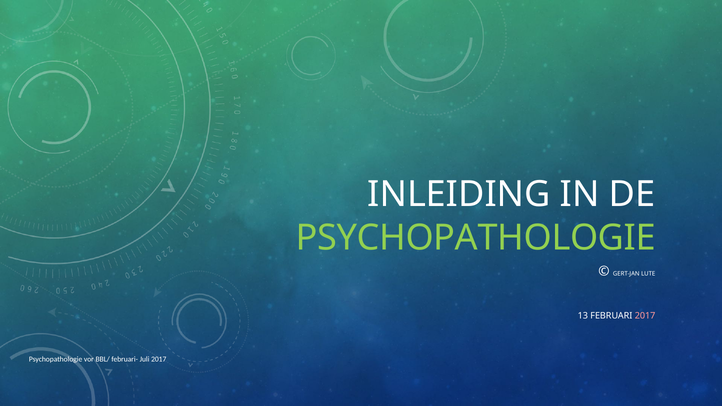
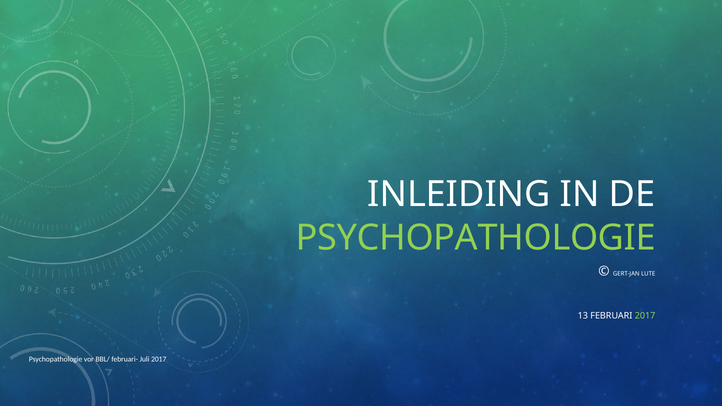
2017 colour: pink -> light green (645, 316)
